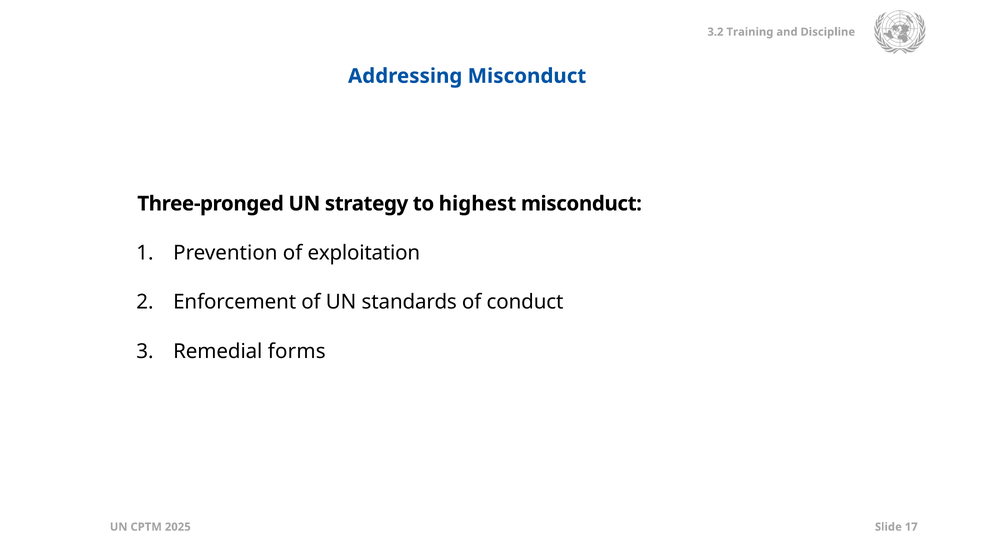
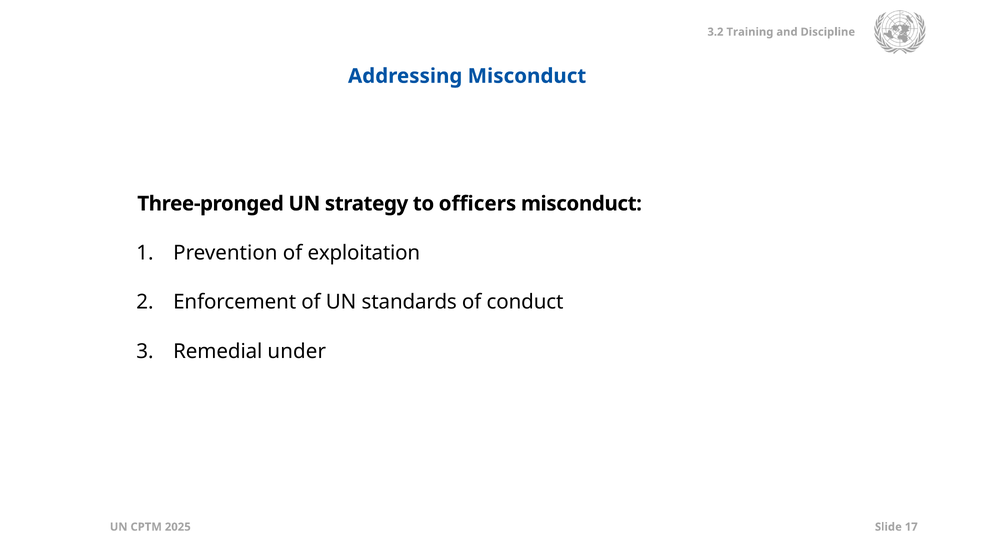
highest: highest -> officers (477, 204)
forms: forms -> under (297, 351)
